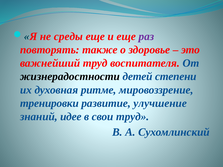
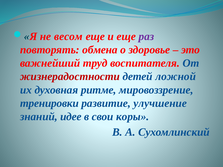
среды: среды -> весом (68, 36)
также: также -> обмена (100, 50)
жизнерадостности colour: black -> red (70, 77)
степени: степени -> ложной (176, 77)
свои труд: труд -> коры (133, 117)
